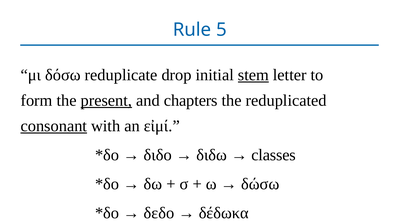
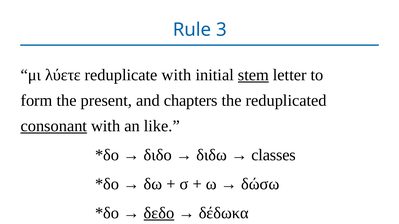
5: 5 -> 3 (221, 30)
δόσω: δόσω -> λύετε (63, 75)
reduplicate drop: drop -> with (176, 75)
present underline: present -> none (106, 101)
εἰμί: εἰμί -> like (162, 126)
δεδο underline: none -> present (159, 213)
